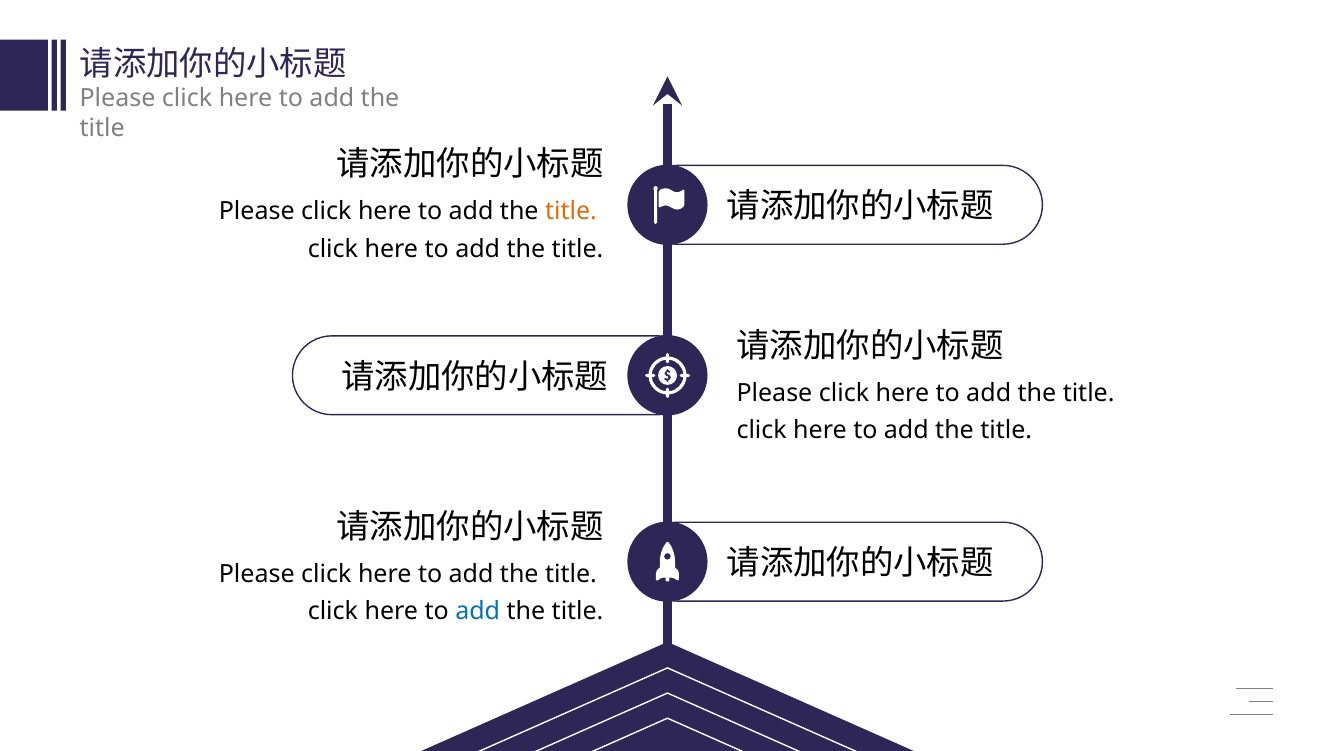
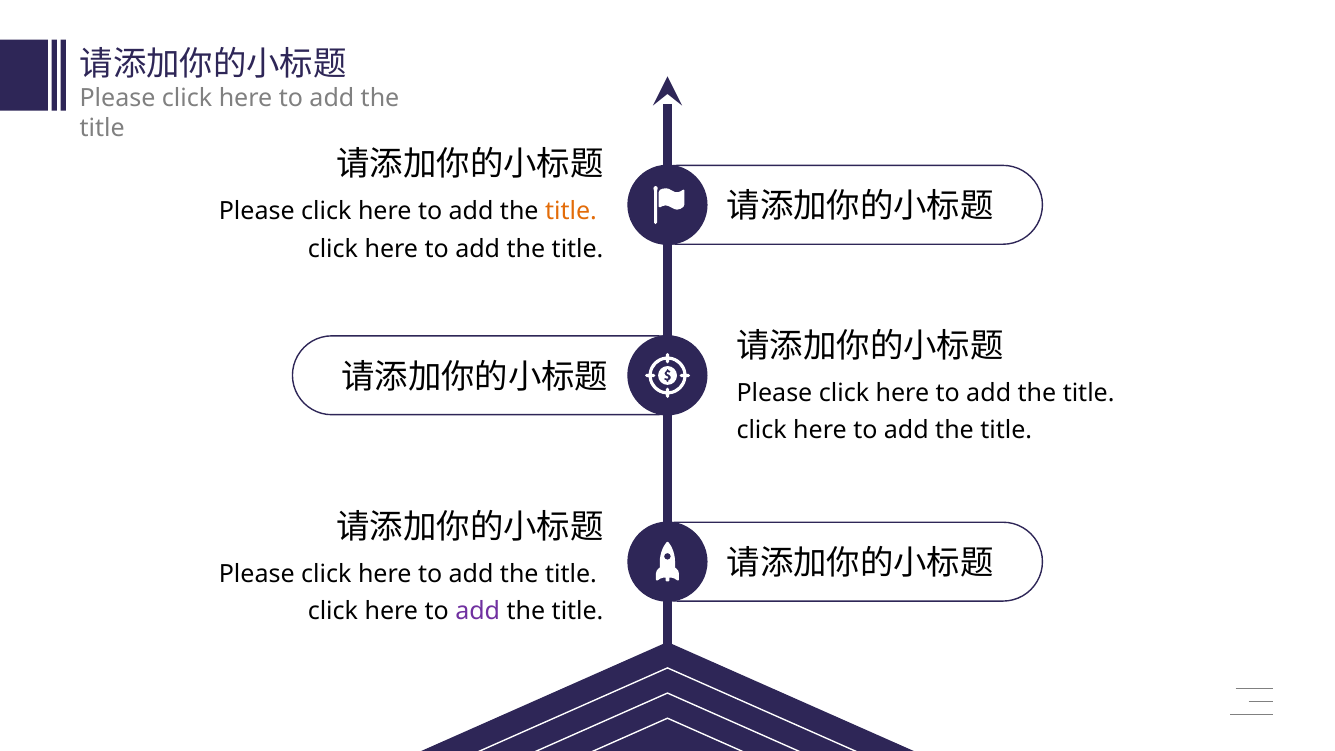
add colour: blue -> purple (478, 612)
